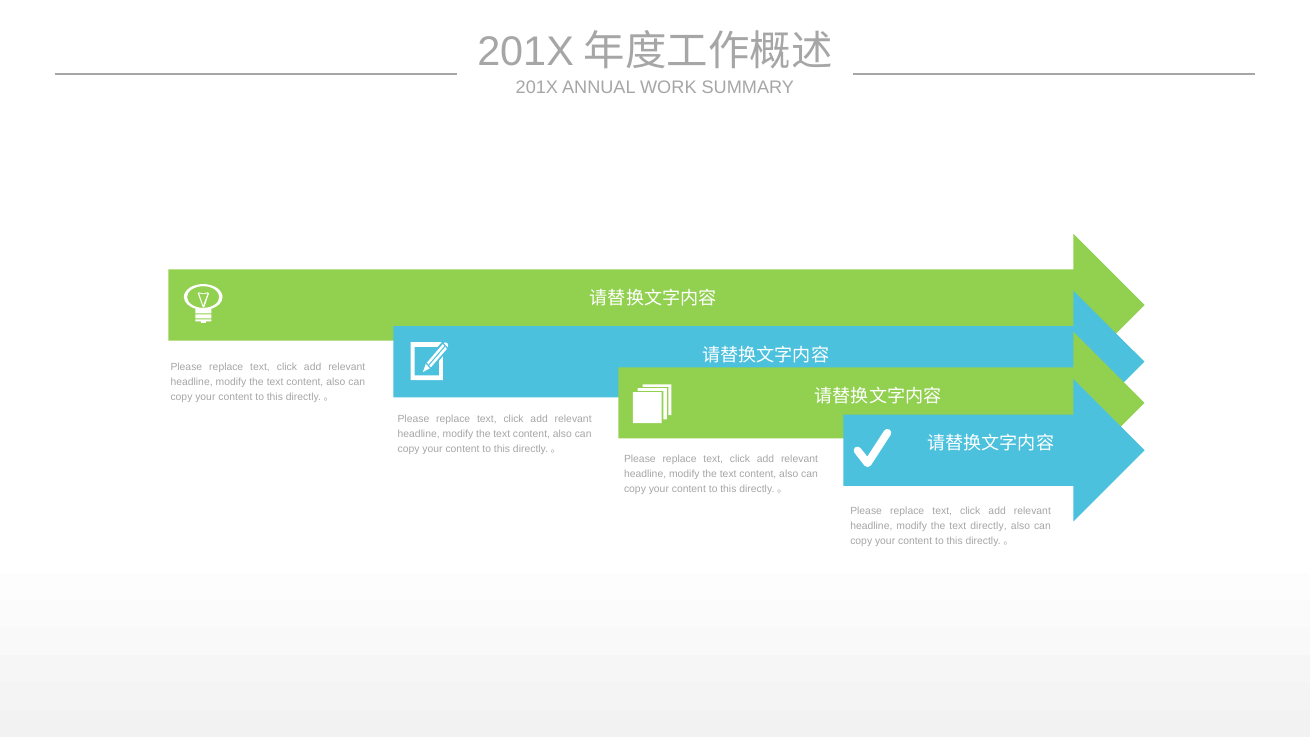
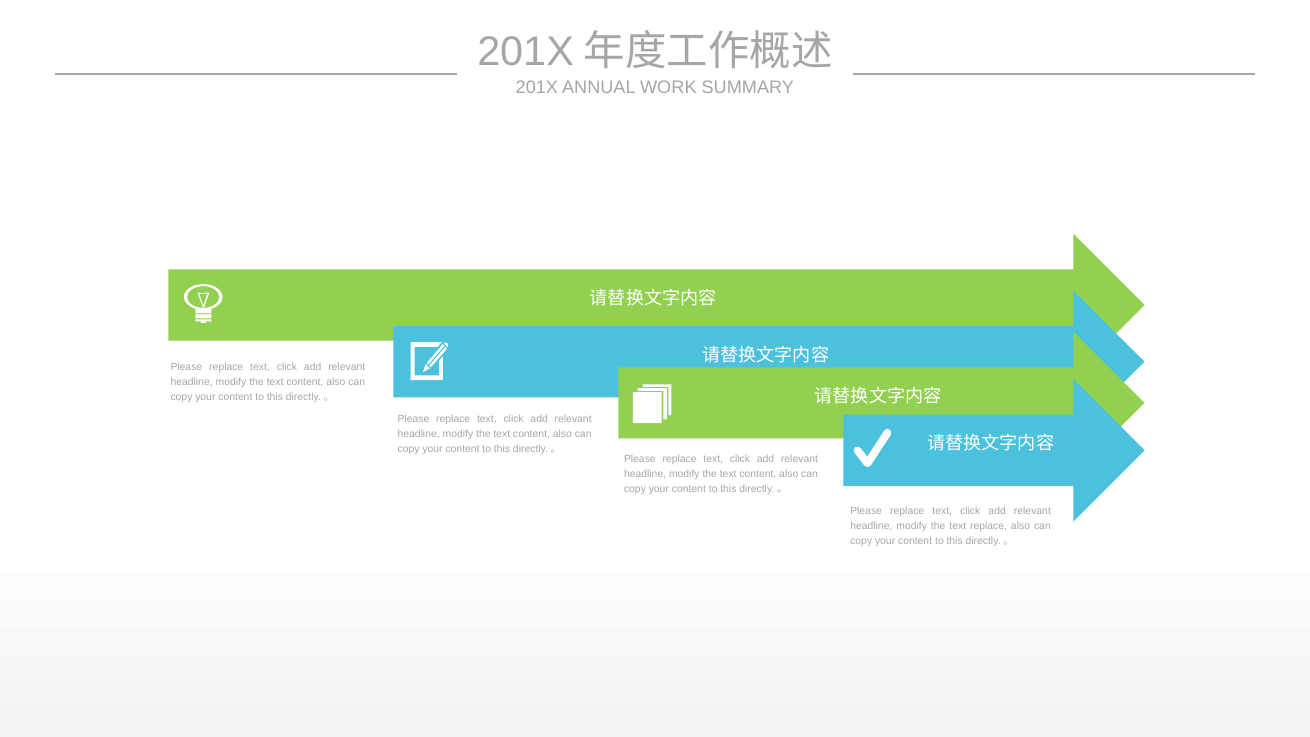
text directly: directly -> replace (989, 526)
